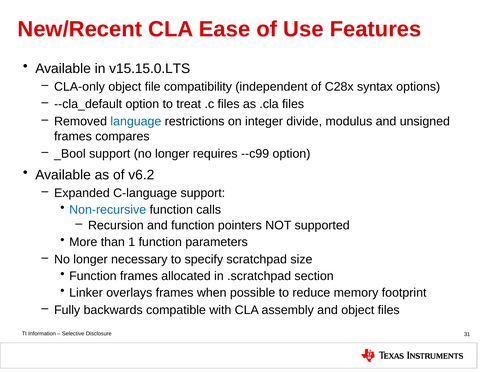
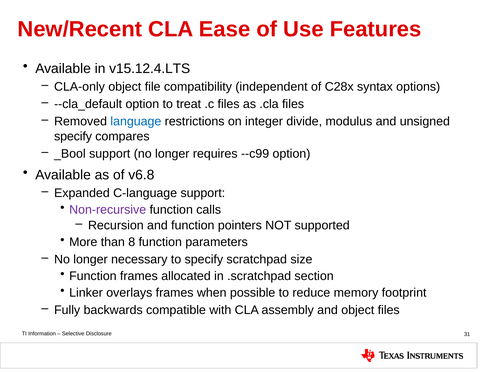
v15.15.0.LTS: v15.15.0.LTS -> v15.12.4.LTS (150, 68)
frames: frames -> specify (73, 136)
v6.2: v6.2 -> v6.8 (141, 175)
Non-recursive colour: blue -> purple (108, 209)
1: 1 -> 8 (132, 242)
